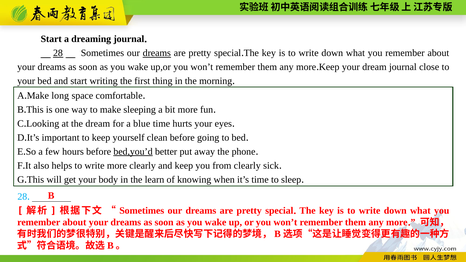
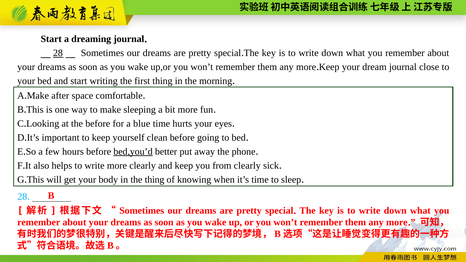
dreams underline: present -> none (157, 53)
long: long -> after (60, 96)
the dream: dream -> before (98, 124)
the learn: learn -> thing (155, 180)
